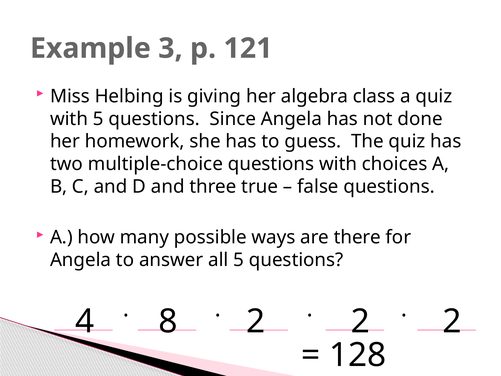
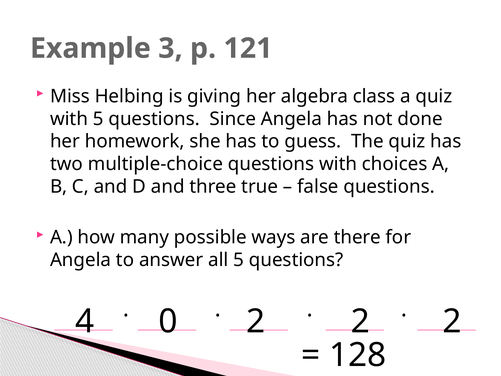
8: 8 -> 0 (168, 321)
